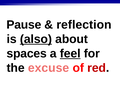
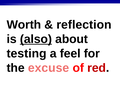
Pause: Pause -> Worth (24, 25)
spaces: spaces -> testing (27, 54)
feel underline: present -> none (70, 54)
